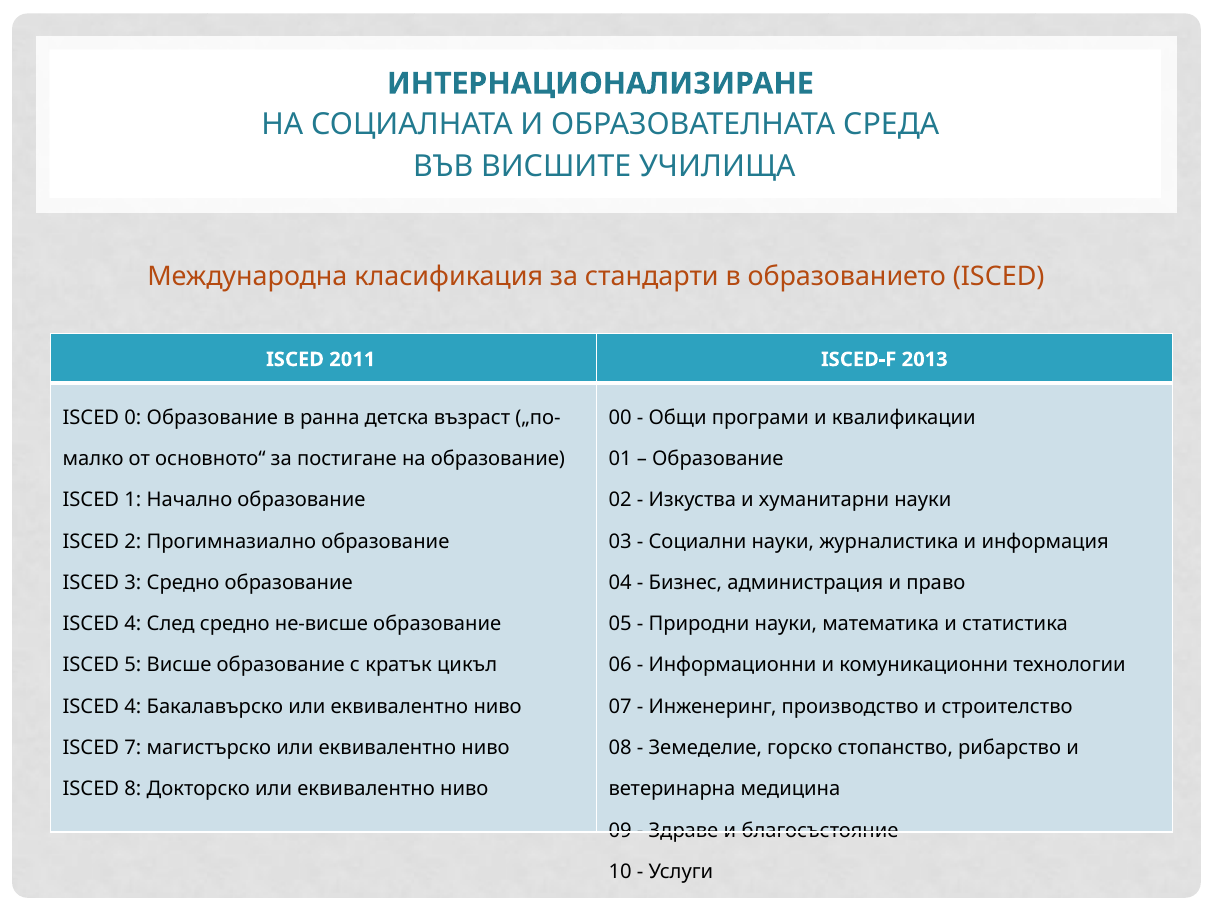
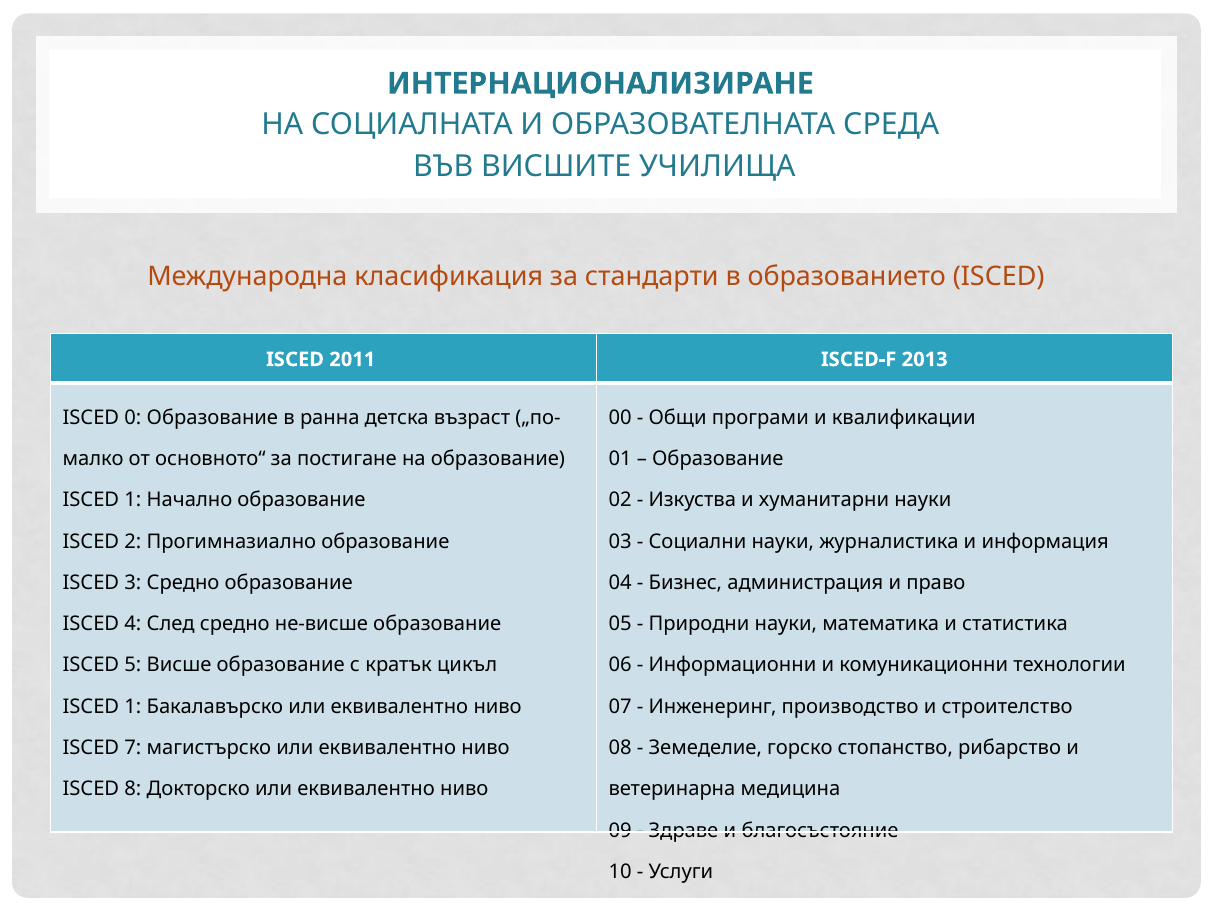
4: 4 -> 1 (133, 706)
